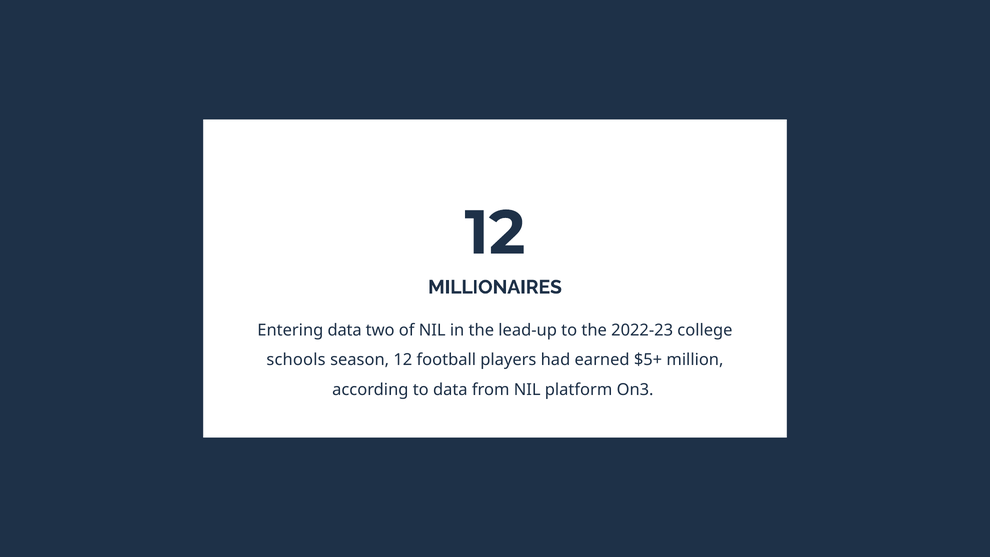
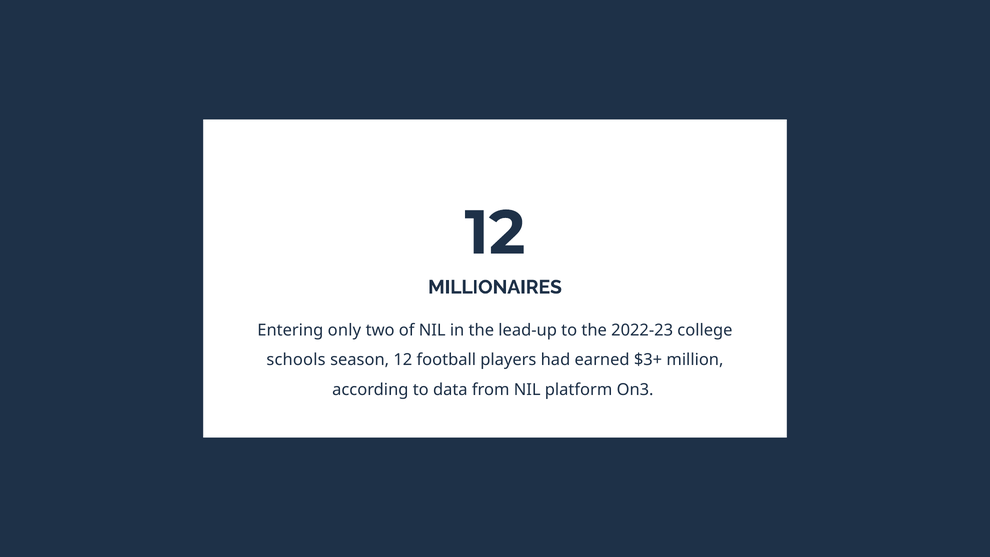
Entering data: data -> only (344, 330)
$5+: $5+ -> $3+ (648, 360)
